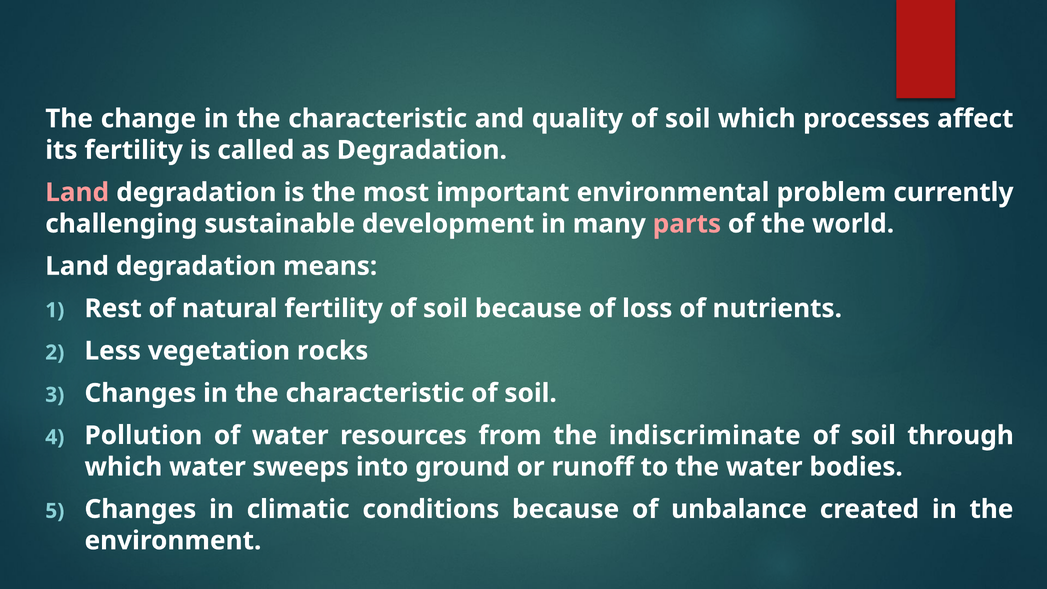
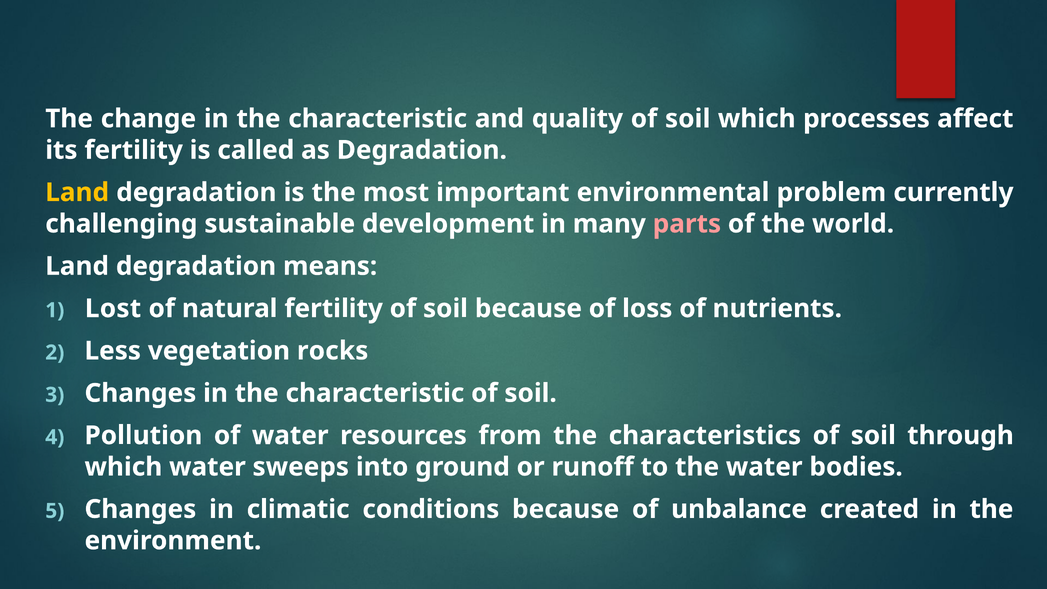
Land colour: pink -> yellow (77, 192)
Rest: Rest -> Lost (113, 308)
indiscriminate: indiscriminate -> characteristics (705, 435)
